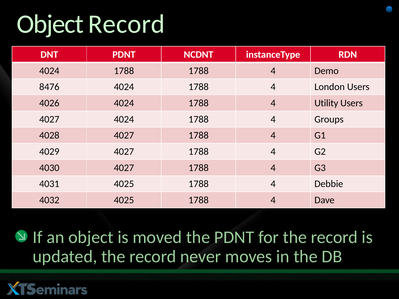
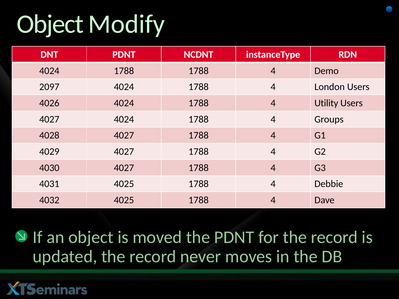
Object Record: Record -> Modify (127, 24)
8476: 8476 -> 2097 (49, 87)
